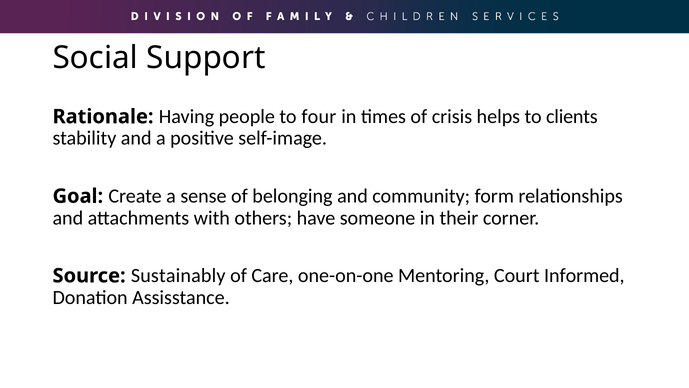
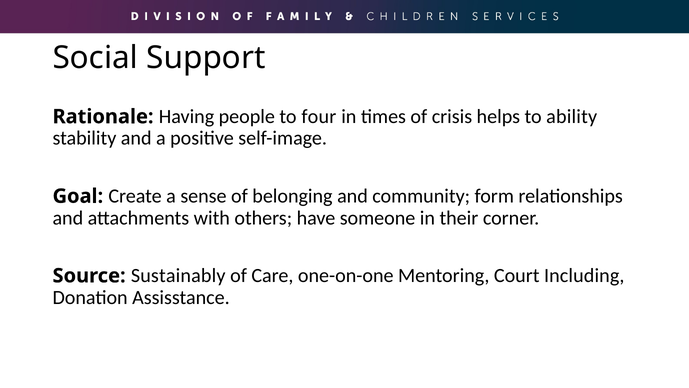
clients: clients -> ability (572, 116)
Informed: Informed -> Including (584, 275)
